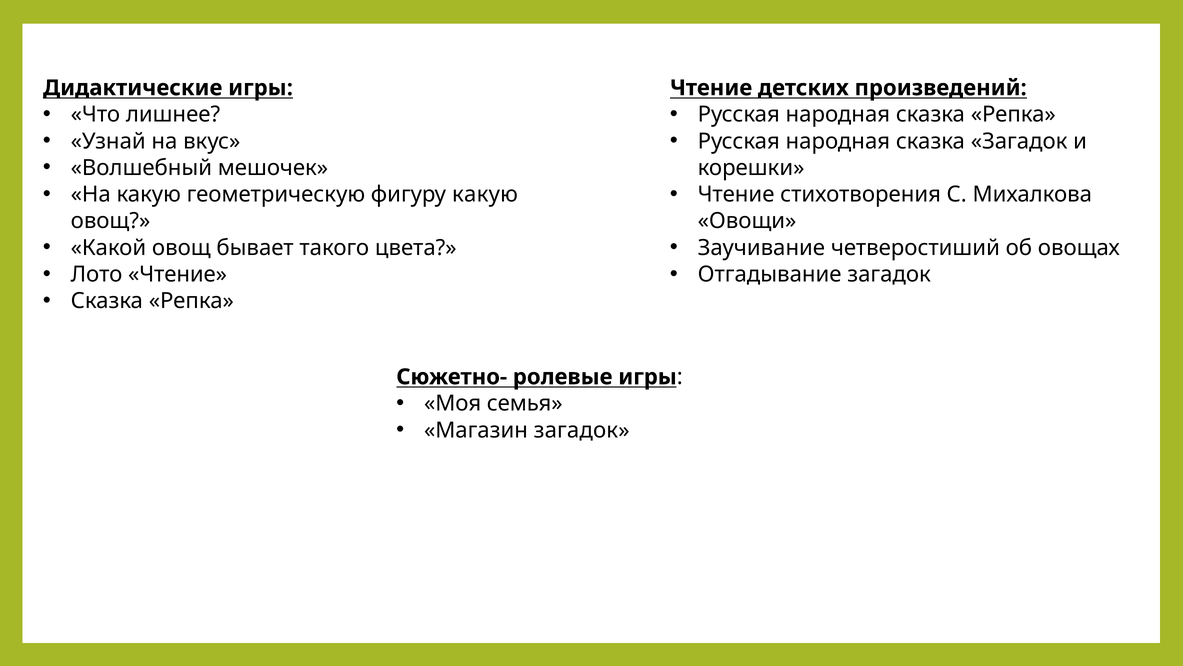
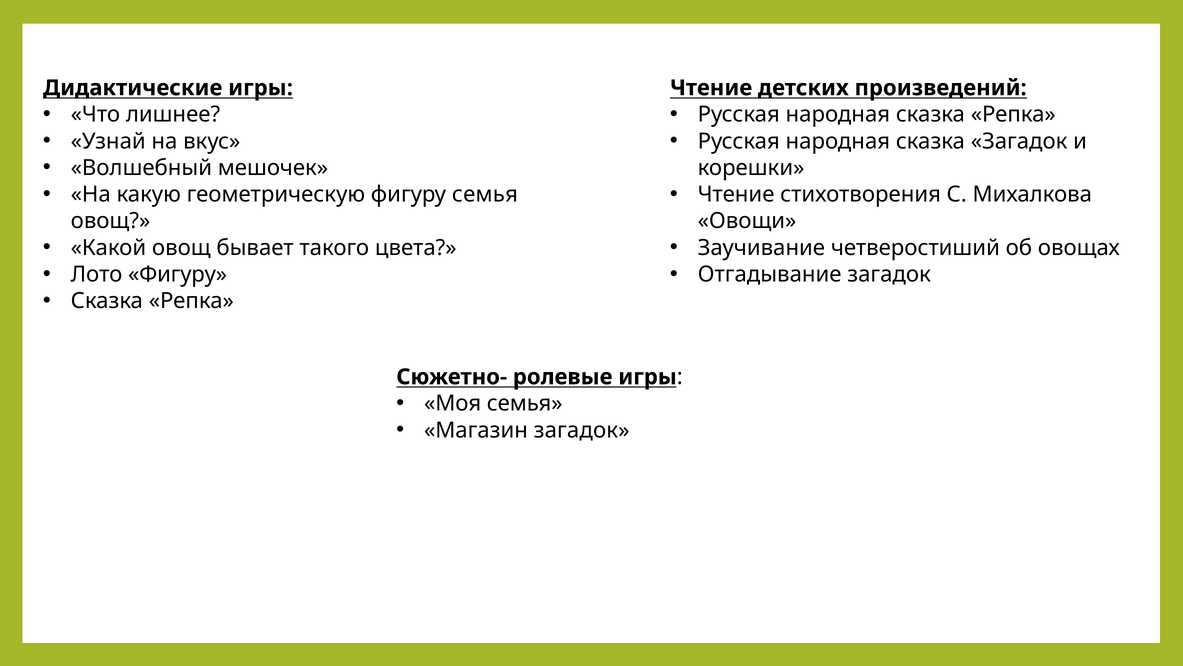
фигуру какую: какую -> семья (485, 194)
Лото Чтение: Чтение -> Фигуру (178, 274)
